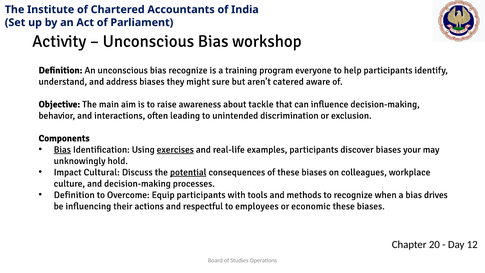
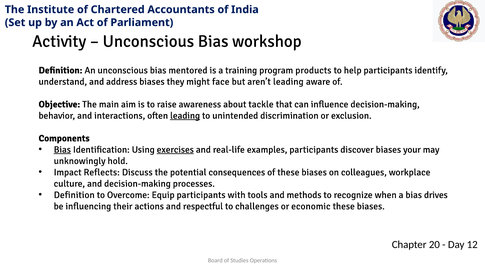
bias recognize: recognize -> mentored (188, 70)
everyone: everyone -> products (313, 70)
sure: sure -> face (221, 82)
aren’t catered: catered -> leading (288, 82)
leading underline: none -> present (185, 116)
Cultural: Cultural -> Reflects (102, 172)
potential underline: present -> none (188, 172)
employees: employees -> challenges (257, 206)
